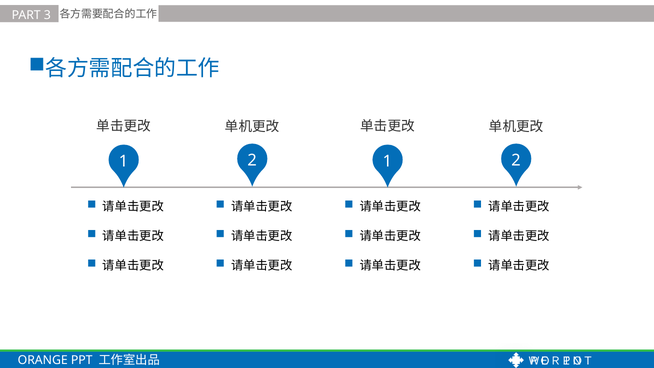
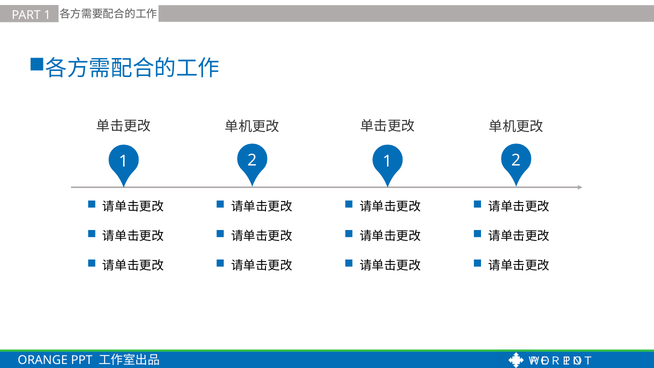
PART 3: 3 -> 1 (47, 15)
